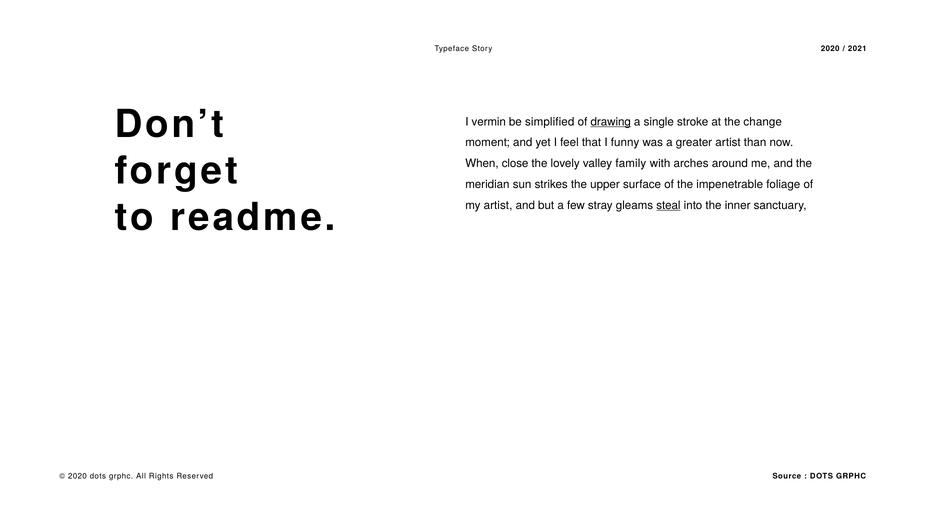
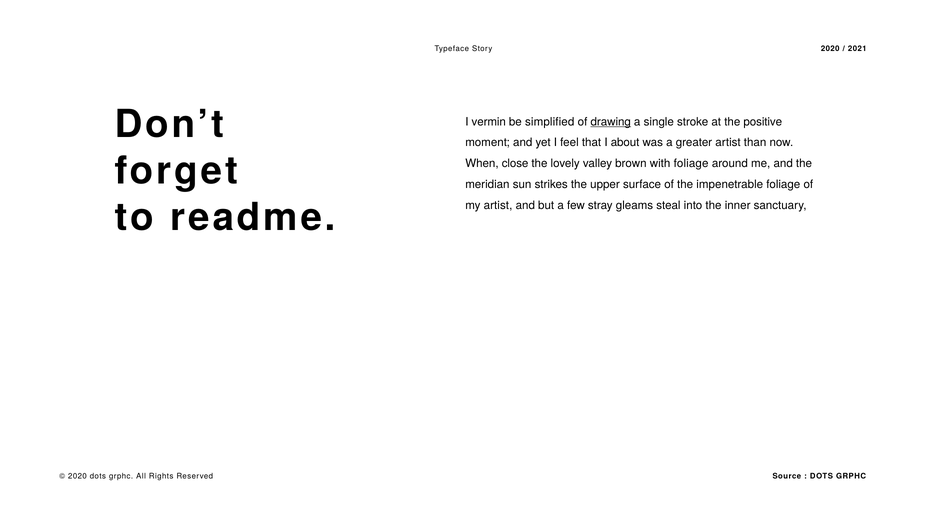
change: change -> positive (763, 122)
funny: funny -> about (625, 142)
family: family -> brown (631, 163)
with arches: arches -> foliage (691, 163)
steal underline: present -> none (668, 205)
